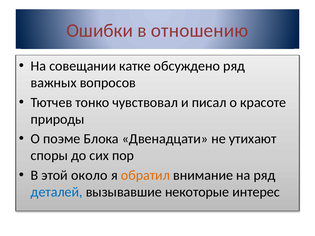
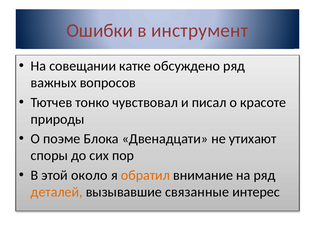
отношению: отношению -> инструмент (200, 30)
деталей colour: blue -> orange (57, 192)
некоторые: некоторые -> связанные (197, 192)
